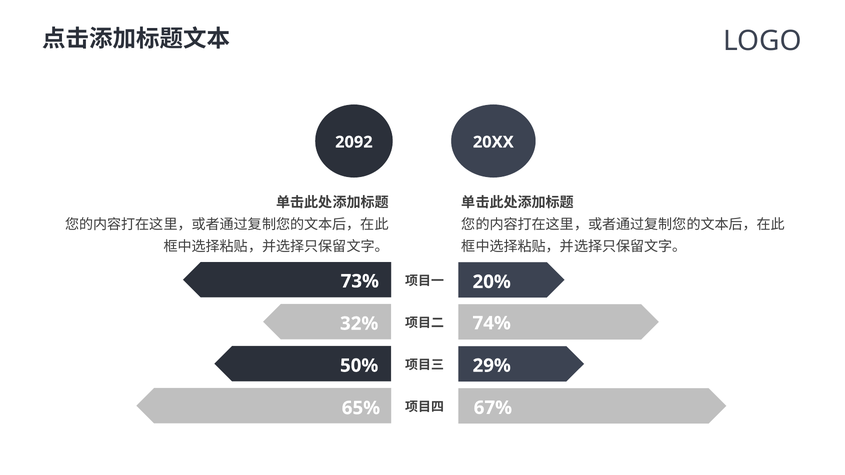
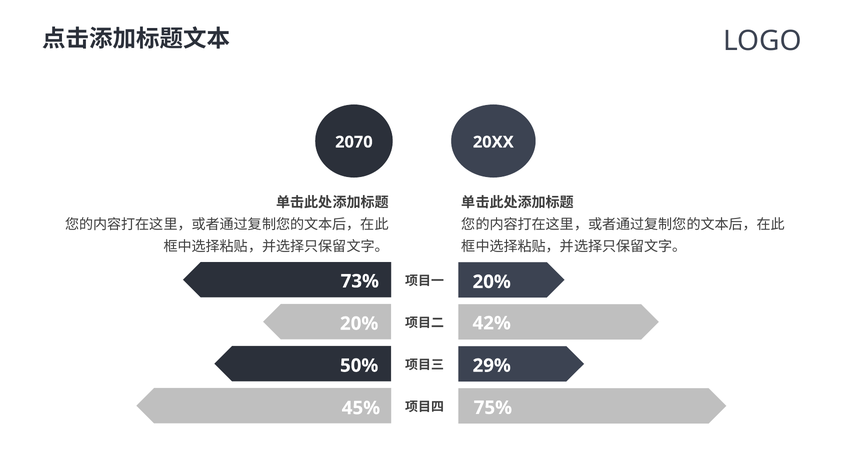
2092: 2092 -> 2070 (354, 142)
74%: 74% -> 42% (492, 323)
32%: 32% -> 20% (359, 324)
67%: 67% -> 75% (493, 408)
65%: 65% -> 45% (361, 408)
